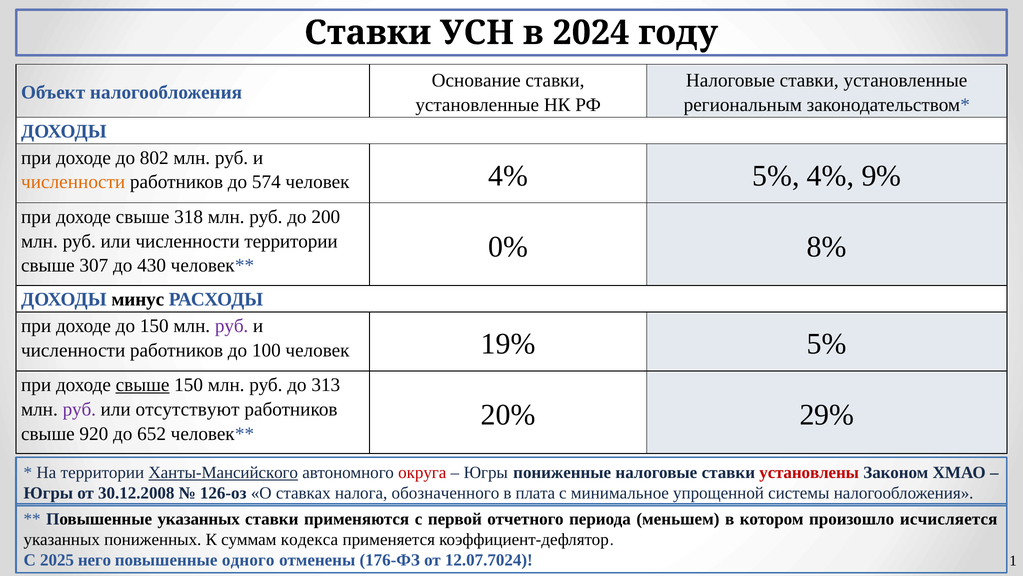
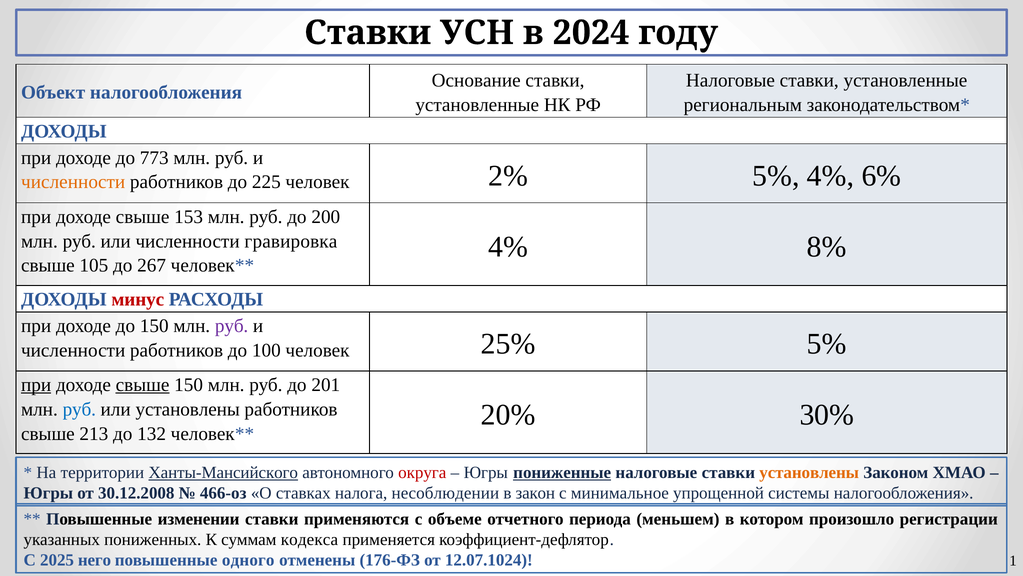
802: 802 -> 773 (154, 158)
574: 574 -> 225 (266, 182)
человек 4%: 4% -> 2% (508, 176)
9%: 9% -> 6% (881, 176)
318: 318 -> 153 (189, 217)
численности территории: территории -> гравировка (291, 241)
0%: 0% -> 4% (508, 247)
307: 307 -> 105 (94, 265)
430: 430 -> 267 (152, 265)
минус colour: black -> red (138, 299)
19%: 19% -> 25% (508, 344)
при underline: none -> present (36, 385)
313: 313 -> 201 (326, 385)
руб colour: purple -> blue (79, 409)
или отсутствуют: отсутствуют -> установлены (188, 409)
29%: 29% -> 30% (827, 415)
920: 920 -> 213 (94, 433)
652: 652 -> 132 (152, 433)
пониженные underline: none -> present (562, 472)
установлены colour: red -> orange (809, 472)
126-оз: 126-оз -> 466-оз (223, 493)
обозначенного: обозначенного -> несоблюдении (445, 493)
плата: плата -> закон (535, 493)
Повышенные указанных: указанных -> изменении (199, 519)
первой: первой -> объеме (455, 519)
исчисляется: исчисляется -> регистрации (949, 519)
12.07.7024: 12.07.7024 -> 12.07.1024 (489, 559)
